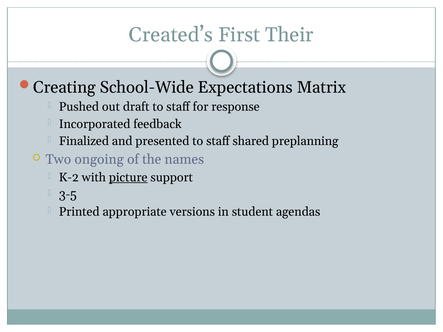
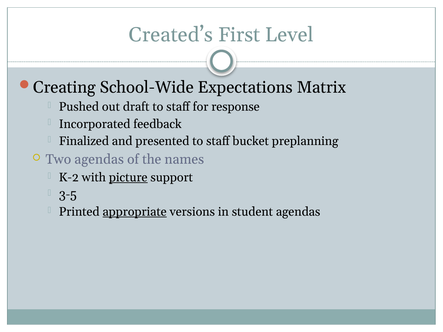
Their: Their -> Level (289, 35)
shared: shared -> bucket (251, 141)
Two ongoing: ongoing -> agendas (99, 160)
appropriate underline: none -> present (135, 212)
